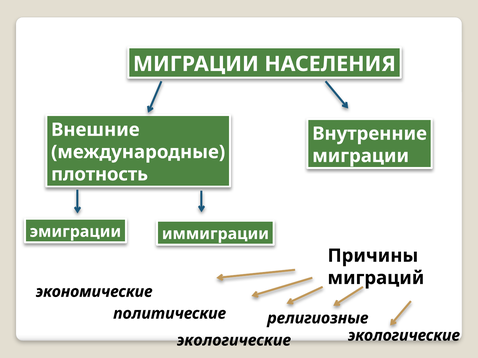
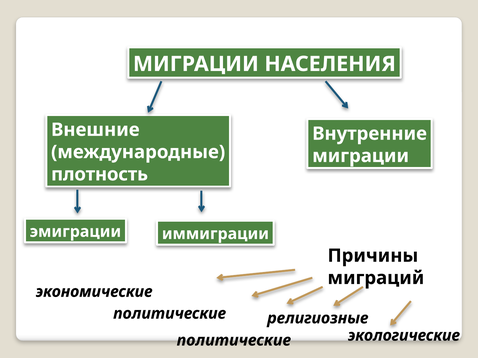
экологические: экологические -> политические (234, 341)
